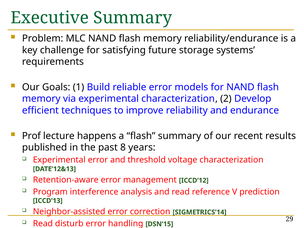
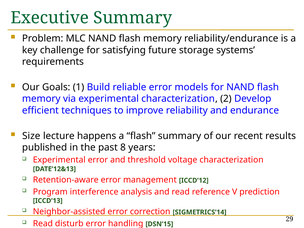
Prof: Prof -> Size (31, 136)
